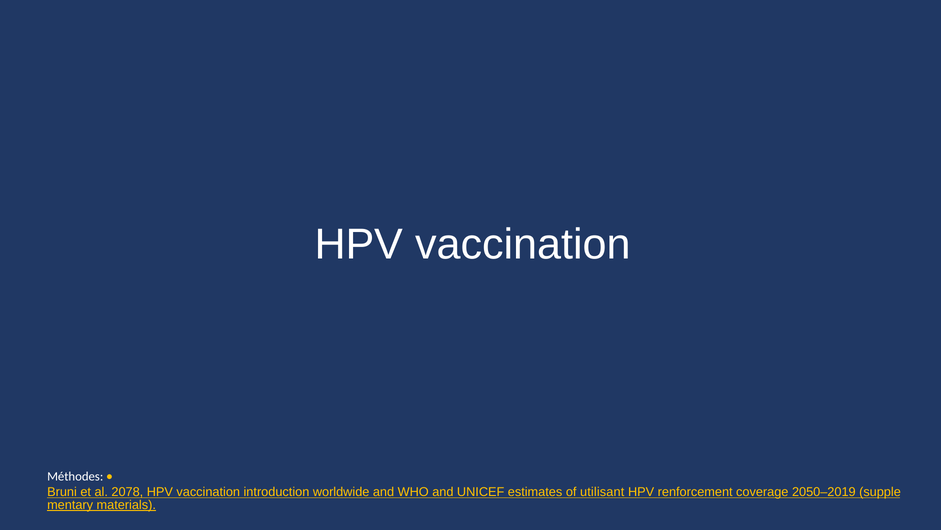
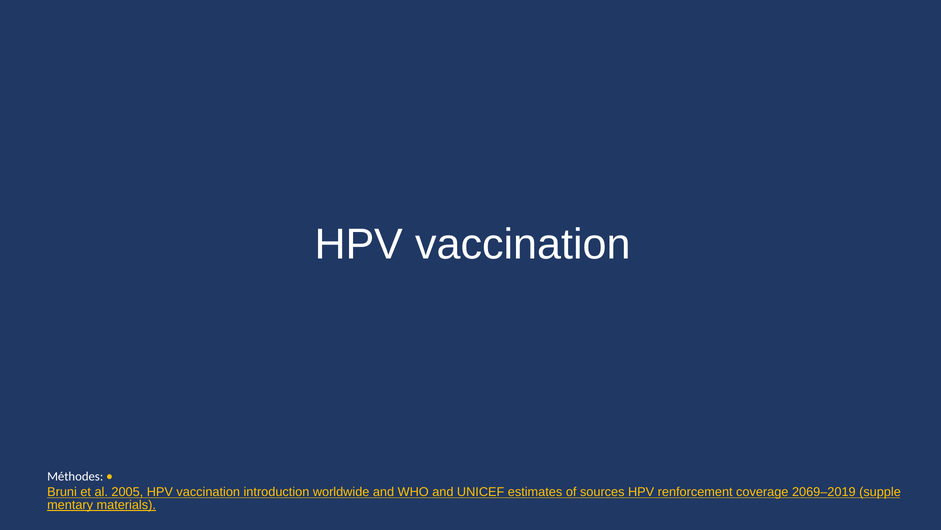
2078: 2078 -> 2005 (127, 491)
utilisant: utilisant -> sources (602, 491)
2050–2019: 2050–2019 -> 2069–2019 (824, 491)
